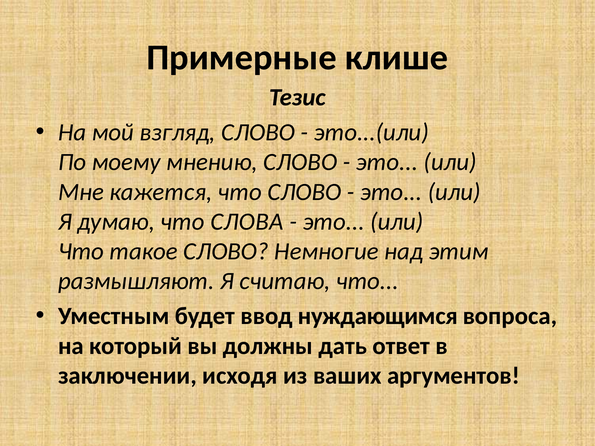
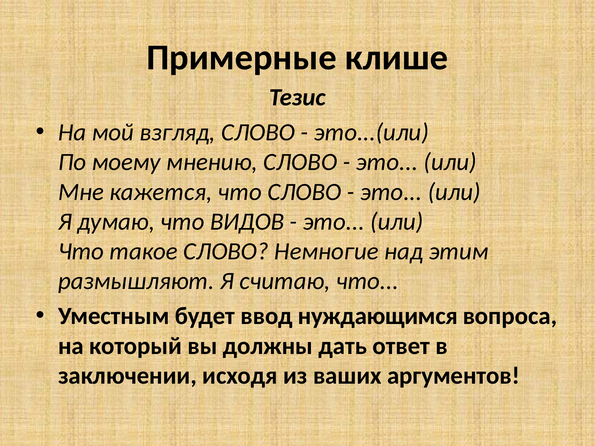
СЛОВА: СЛОВА -> ВИДОВ (247, 222)
